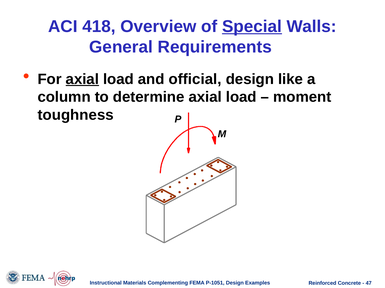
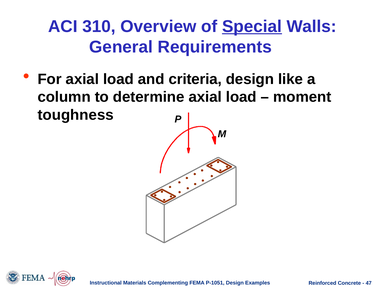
418: 418 -> 310 (99, 27)
axial underline: present -> none (82, 79)
official: official -> criteria (195, 79)
